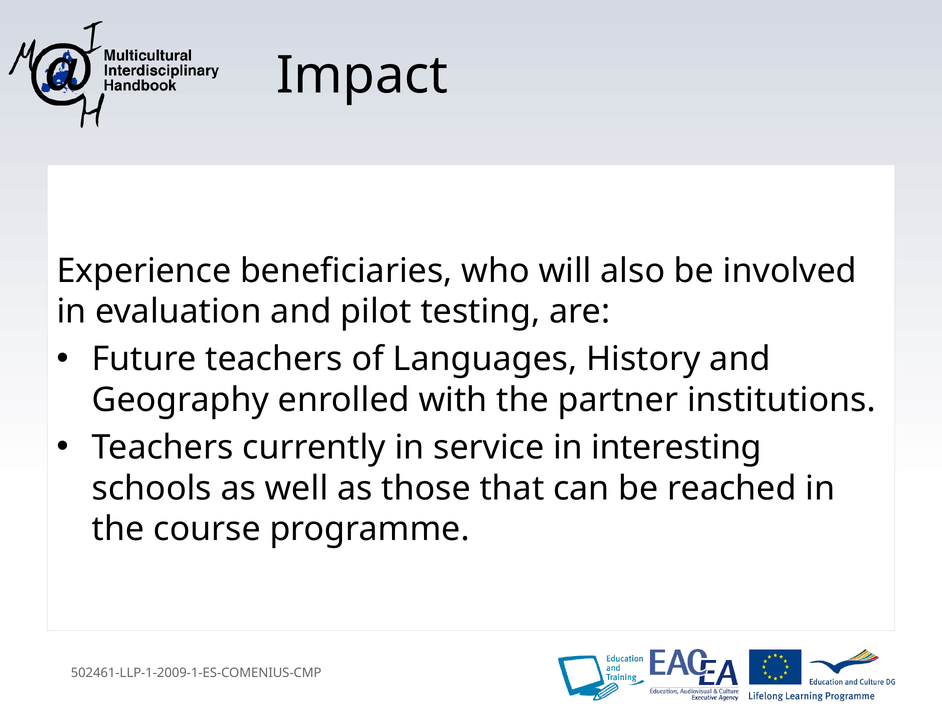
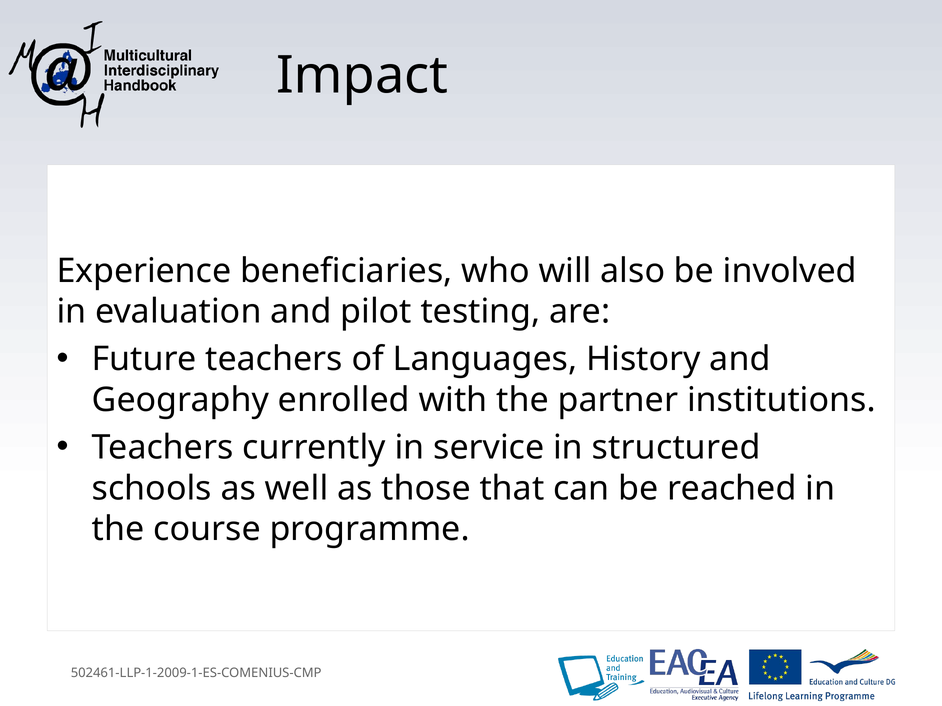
interesting: interesting -> structured (676, 448)
